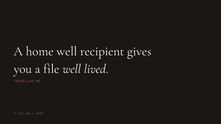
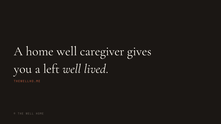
recipient: recipient -> caregiver (102, 51)
file: file -> left (51, 69)
